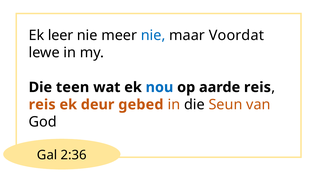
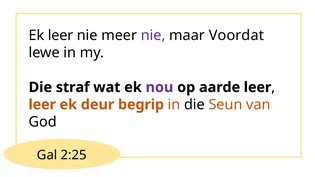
nie colour: blue -> purple (153, 35)
teen: teen -> straf (73, 87)
nou colour: blue -> purple (159, 87)
aarde reis: reis -> leer (258, 87)
reis: reis -> leer (42, 105)
gebed: gebed -> begrip (141, 105)
2:36: 2:36 -> 2:25 (74, 155)
